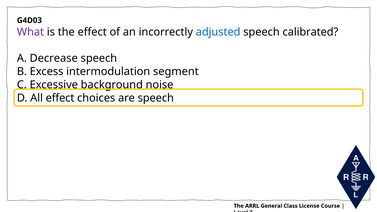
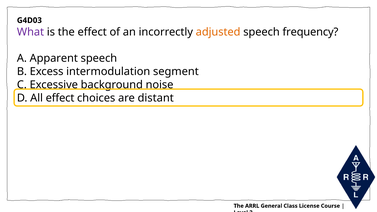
adjusted colour: blue -> orange (218, 32)
calibrated: calibrated -> frequency (310, 32)
Decrease: Decrease -> Apparent (54, 58)
are speech: speech -> distant (156, 98)
